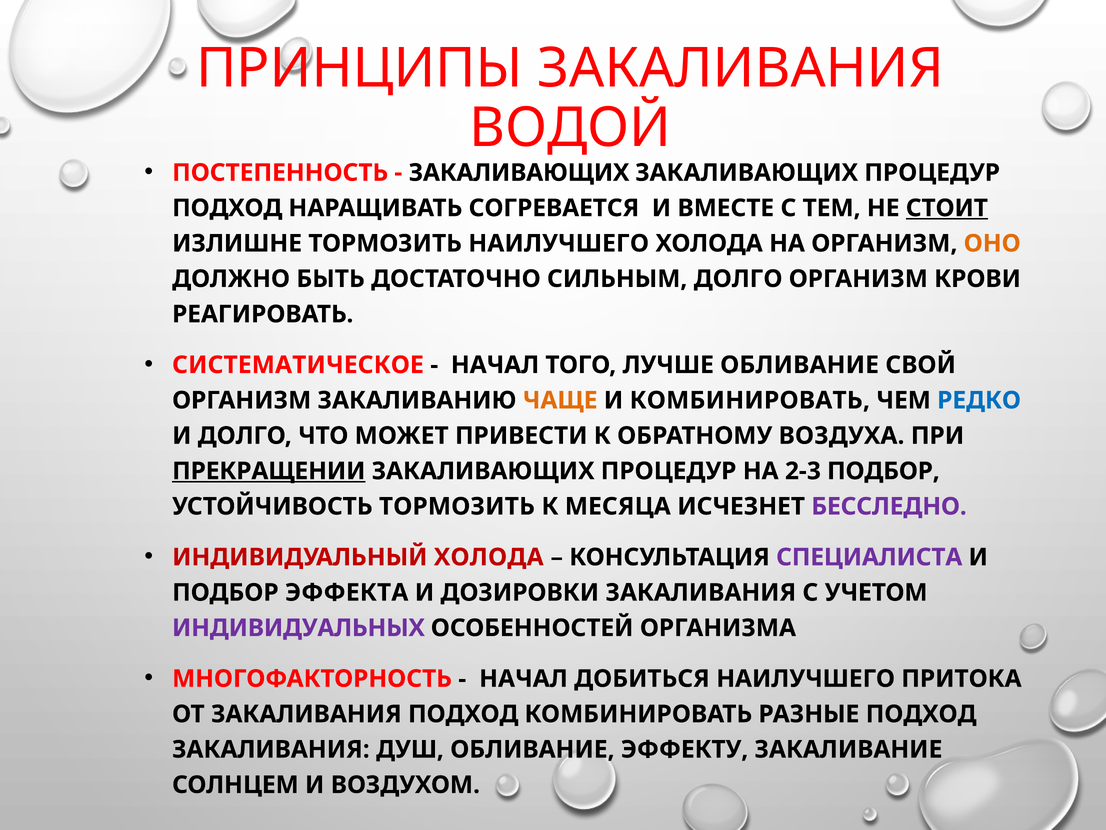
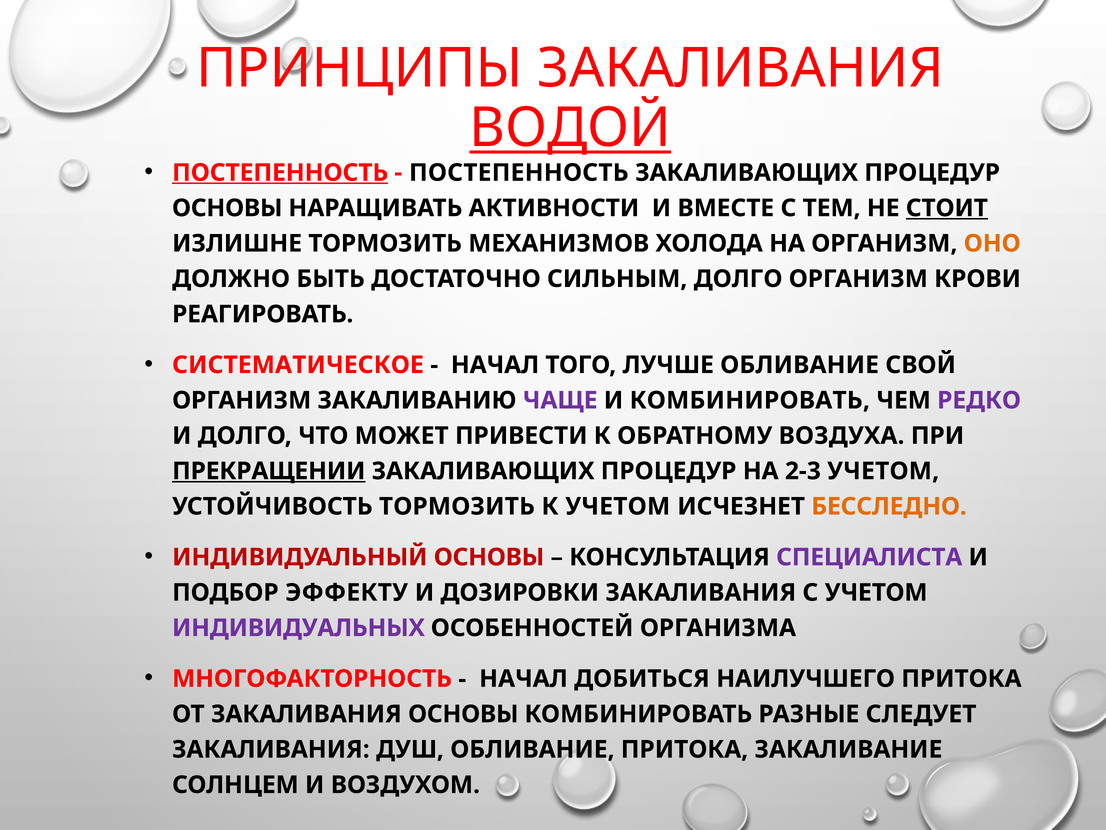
ВОДОЙ underline: none -> present (570, 128)
ПОСТЕПЕННОСТЬ underline: none -> present (280, 173)
ЗАКАЛИВАЮЩИХ: ЗАКАЛИВАЮЩИХ -> ПОСТЕПЕННОСТЬ (519, 173)
ПОДХОД: ПОДХОД -> ОСНОВЫ (227, 208)
СОГРЕВАЕТСЯ: СОГРЕВАЕТСЯ -> АКТИВНОСТИ (554, 208)
ТОРМОЗИТЬ НАИЛУЧШЕГО: НАИЛУЧШЕГО -> МЕХАНИЗМОВ (559, 243)
ЧАЩЕ colour: orange -> purple (560, 400)
РЕДКО colour: blue -> purple (979, 400)
2-3 ПОДБОР: ПОДБОР -> УЧЕТОМ (883, 471)
К МЕСЯЦА: МЕСЯЦА -> УЧЕТОМ (618, 506)
БЕССЛЕДНО colour: purple -> orange (889, 506)
ИНДИВИДУАЛЬНЫЙ ХОЛОДА: ХОЛОДА -> ОСНОВЫ (489, 557)
ЭФФЕКТА: ЭФФЕКТА -> ЭФФЕКТУ (347, 592)
ЗАКАЛИВАНИЯ ПОДХОД: ПОДХОД -> ОСНОВЫ (463, 714)
РАЗНЫЕ ПОДХОД: ПОДХОД -> СЛЕДУЕТ (921, 714)
ОБЛИВАНИЕ ЭФФЕКТУ: ЭФФЕКТУ -> ПРИТОКА (685, 749)
